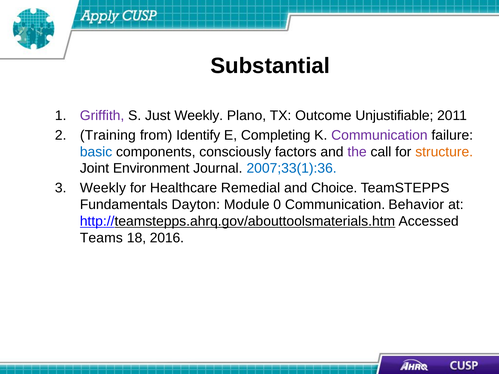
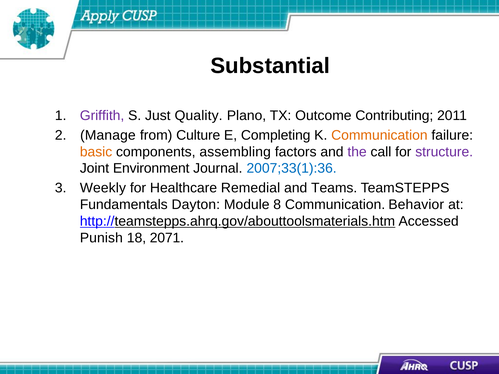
Just Weekly: Weekly -> Quality (199, 116)
Unjustifiable: Unjustifiable -> Contributing (394, 116)
Training: Training -> Manage (108, 135)
Identify: Identify -> Culture (198, 135)
Communication colour: purple -> orange (379, 135)
basic colour: blue -> orange (96, 152)
consciously: consciously -> assembling (235, 152)
structure colour: orange -> purple (444, 152)
Choice: Choice -> Teams (334, 188)
0: 0 -> 8 (277, 205)
Teams: Teams -> Punish (101, 238)
2016: 2016 -> 2071 (167, 238)
